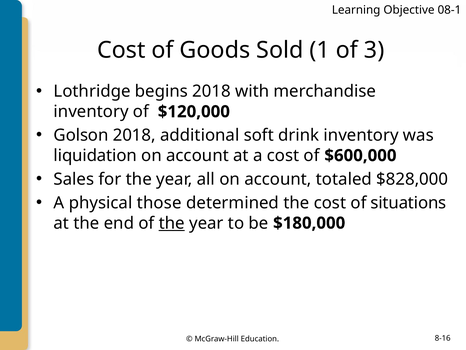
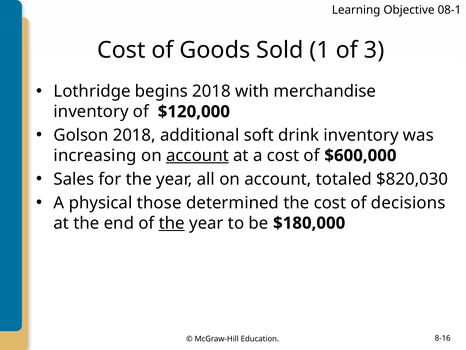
liquidation: liquidation -> increasing (95, 155)
account underline: none -> present (197, 155)
$828,000: $828,000 -> $820,030 (412, 179)
situations: situations -> decisions (408, 203)
